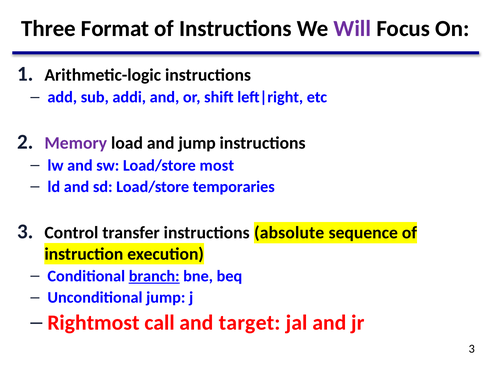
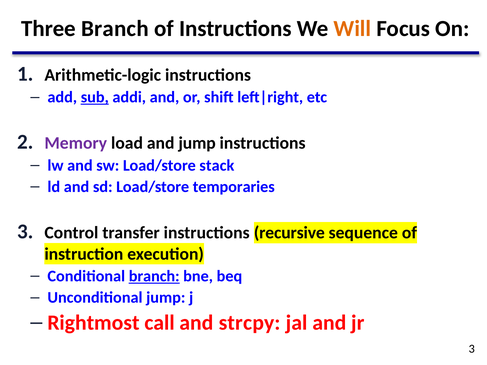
Three Format: Format -> Branch (115, 29)
Will colour: purple -> orange (352, 29)
sub underline: none -> present (95, 97)
most: most -> stack (217, 165)
absolute: absolute -> recursive (289, 233)
target: target -> strcpy (250, 323)
